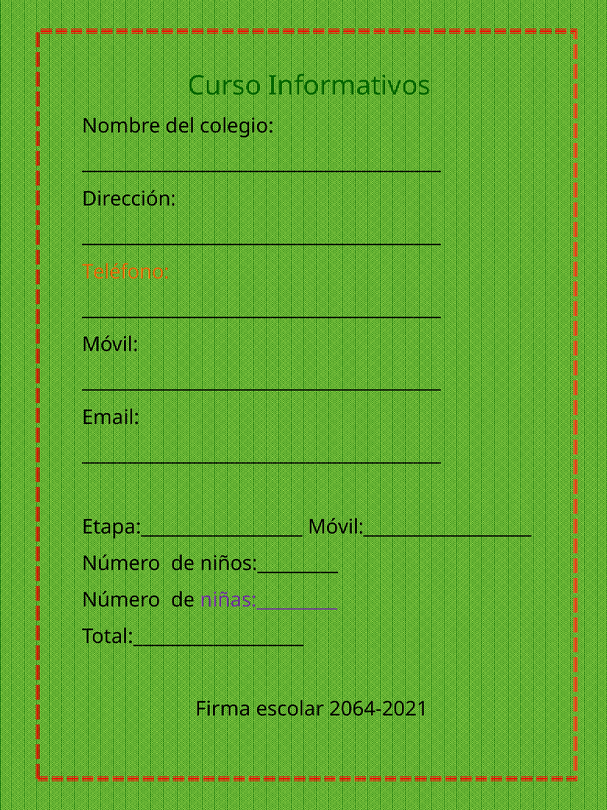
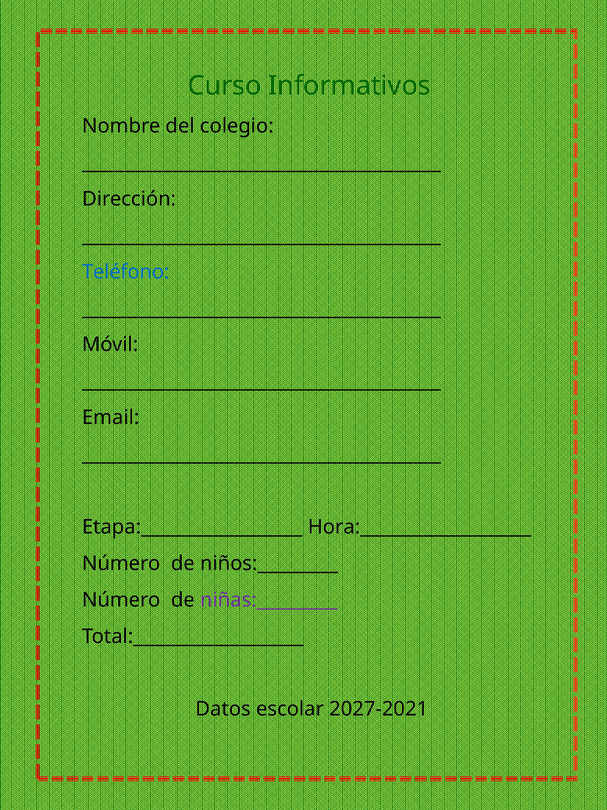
Teléfono colour: orange -> blue (126, 272)
Móvil:___________________: Móvil:___________________ -> Hora:___________________ (419, 527)
Firma: Firma -> Datos (223, 709)
2064-2021: 2064-2021 -> 2027-2021 (379, 709)
